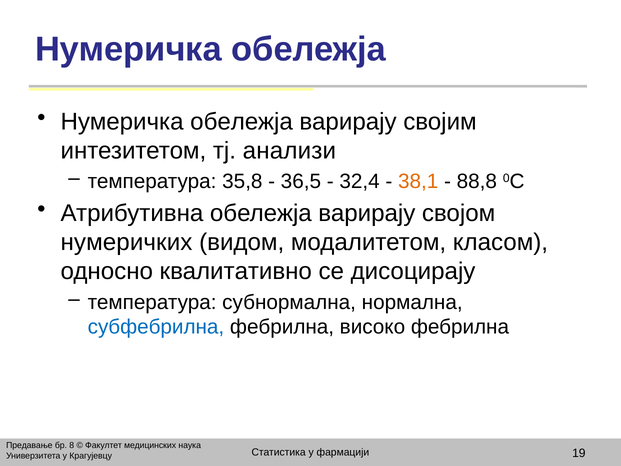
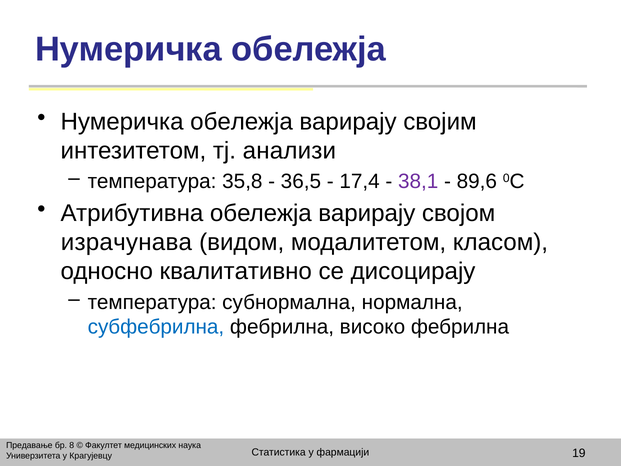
32,4: 32,4 -> 17,4 (360, 181)
38,1 colour: orange -> purple (418, 181)
88,8: 88,8 -> 89,6 (477, 181)
нумеричких: нумеричких -> израчунава (126, 242)
